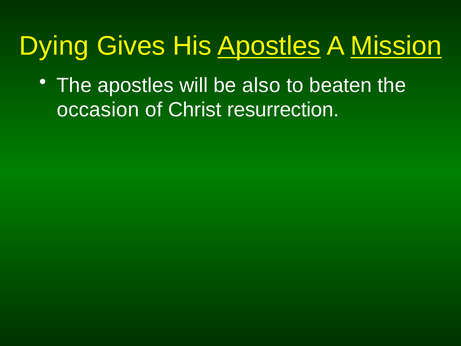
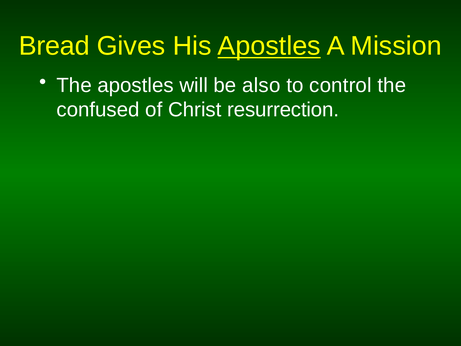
Dying: Dying -> Bread (54, 46)
Mission underline: present -> none (396, 46)
beaten: beaten -> control (341, 85)
occasion: occasion -> confused (98, 110)
